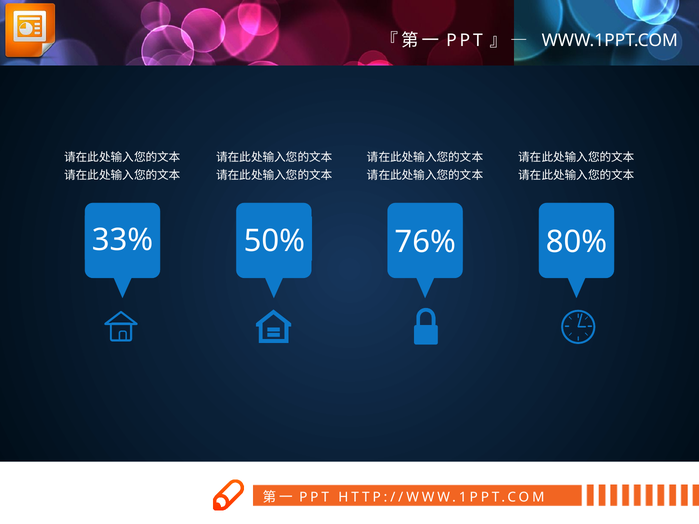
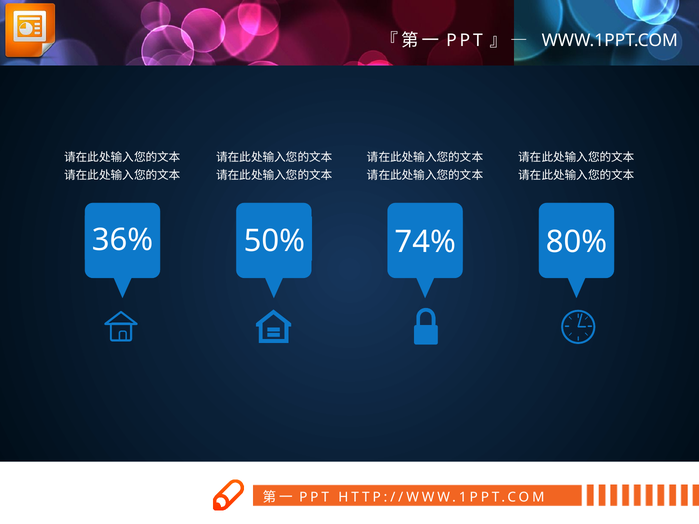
33%: 33% -> 36% (122, 240)
76%: 76% -> 74% (425, 242)
